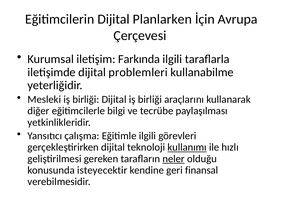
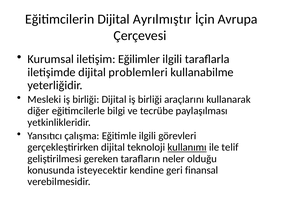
Planlarken: Planlarken -> Ayrılmıştır (162, 19)
Farkında: Farkında -> Eğilimler (139, 59)
hızlı: hızlı -> telif (230, 147)
neler underline: present -> none (174, 159)
